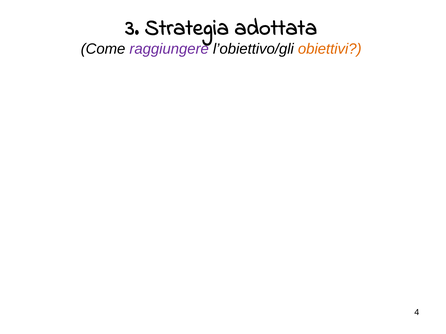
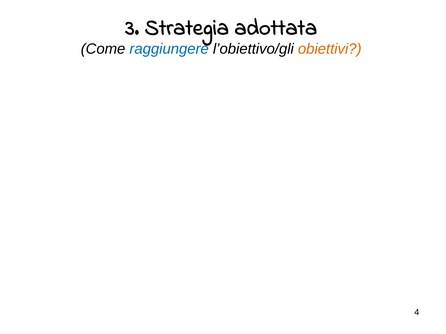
raggiungere colour: purple -> blue (169, 49)
